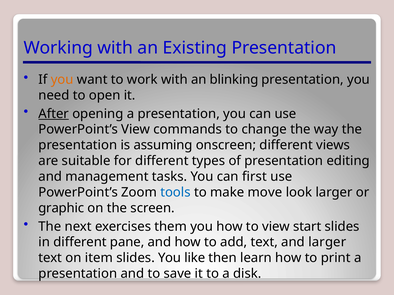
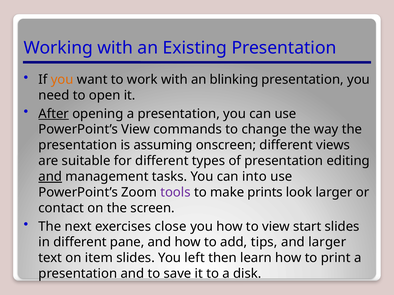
and underline: none -> present (50, 177)
first: first -> into (254, 177)
tools colour: blue -> purple (175, 193)
move: move -> prints (265, 193)
graphic: graphic -> contact (61, 208)
them: them -> close (171, 227)
add text: text -> tips (264, 243)
like: like -> left (195, 258)
